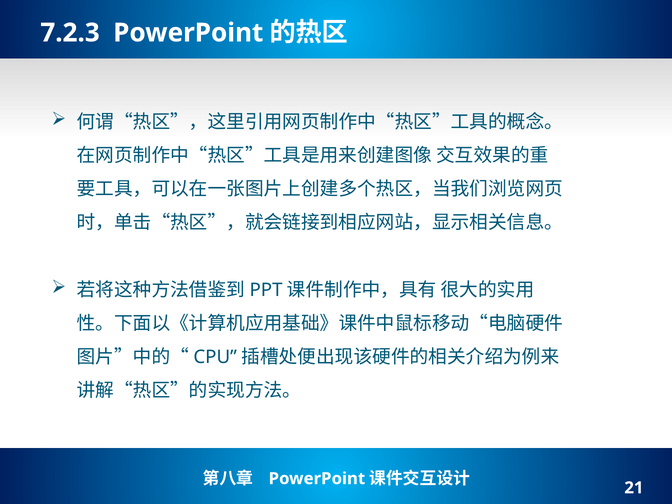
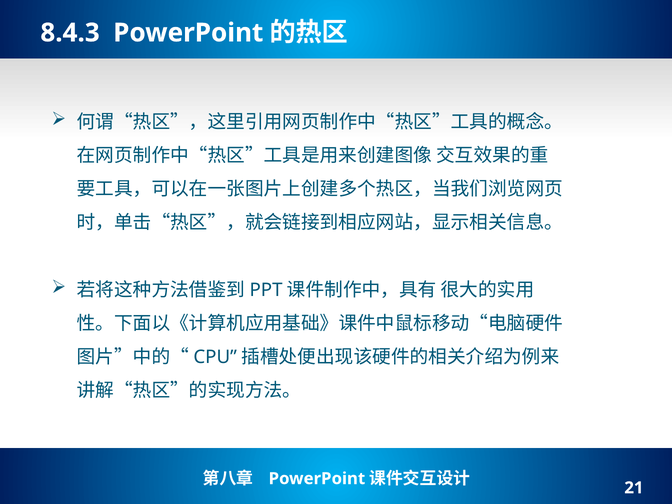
7.2.3: 7.2.3 -> 8.4.3 (70, 33)
